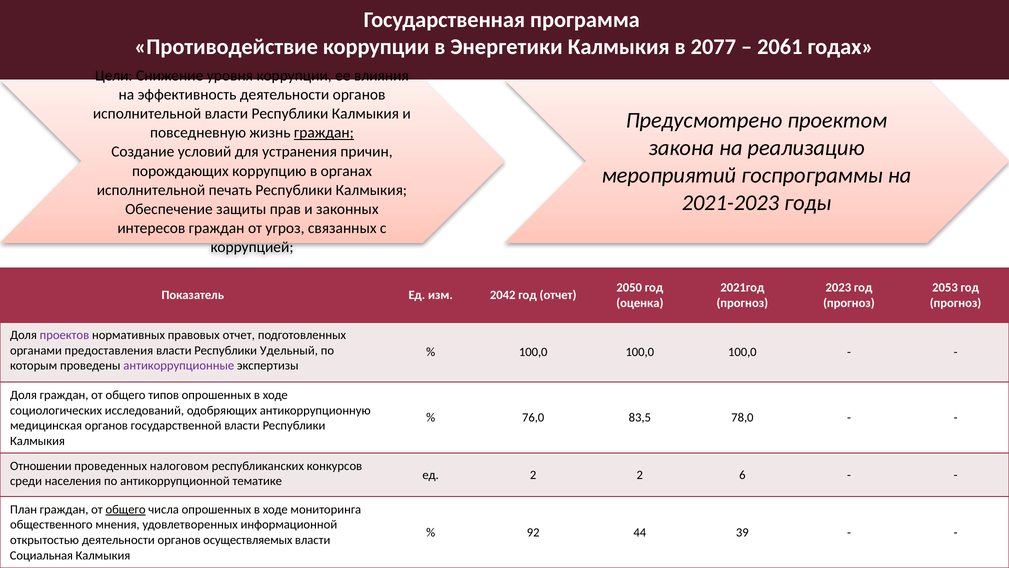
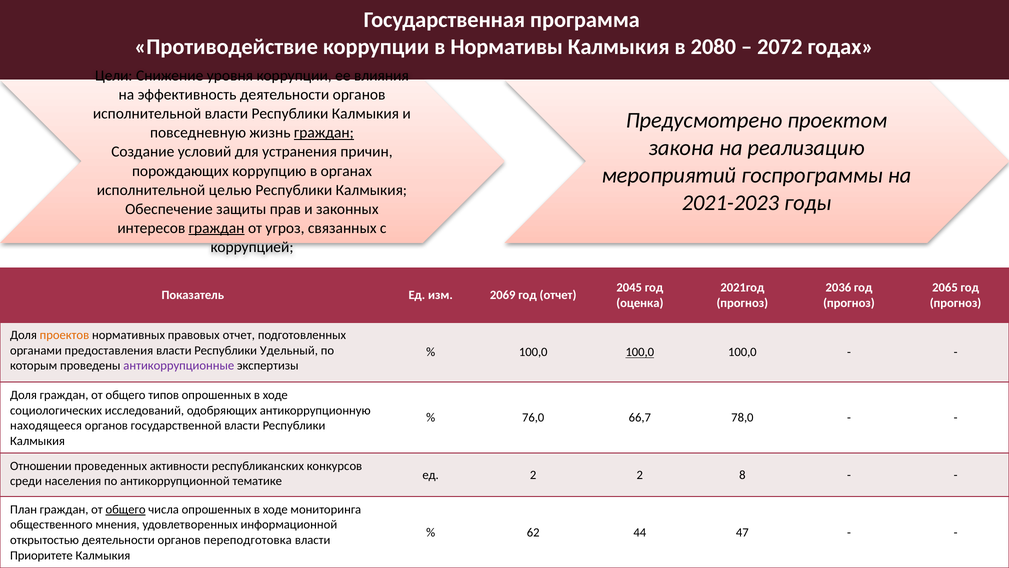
Энергетики: Энергетики -> Нормативы (507, 47)
2077: 2077 -> 2080 (713, 47)
2061: 2061 -> 2072 (780, 47)
печать: печать -> целью (230, 190)
граждан underline: none -> present (217, 228)
2050: 2050 -> 2045 (629, 287)
2023: 2023 -> 2036 (838, 287)
2053: 2053 -> 2065 (945, 287)
2042: 2042 -> 2069 (503, 295)
проектов colour: purple -> orange (64, 335)
100,0 underline: none -> present (640, 352)
83,5: 83,5 -> 66,7 (640, 417)
медицинская: медицинская -> находящееся (46, 425)
налоговом: налоговом -> активности (179, 466)
6: 6 -> 8 (742, 475)
92: 92 -> 62 (533, 532)
39: 39 -> 47 (742, 532)
осуществляемых: осуществляемых -> переподготовка (248, 540)
Социальная: Социальная -> Приоритете (41, 555)
